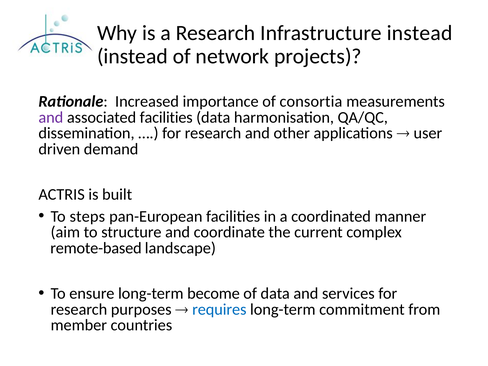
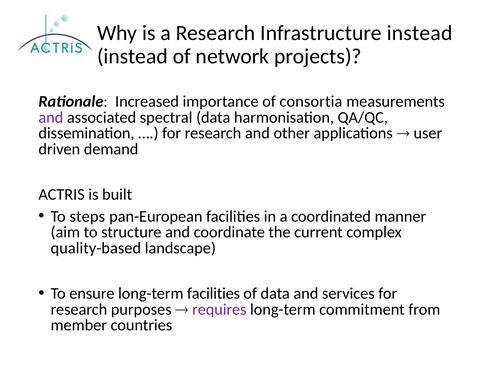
associated facilities: facilities -> spectral (166, 117)
remote-based: remote-based -> quality-based (96, 248)
long-term become: become -> facilities (213, 294)
requires colour: blue -> purple (219, 309)
